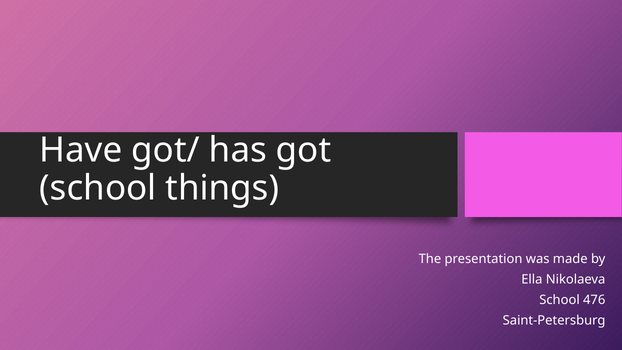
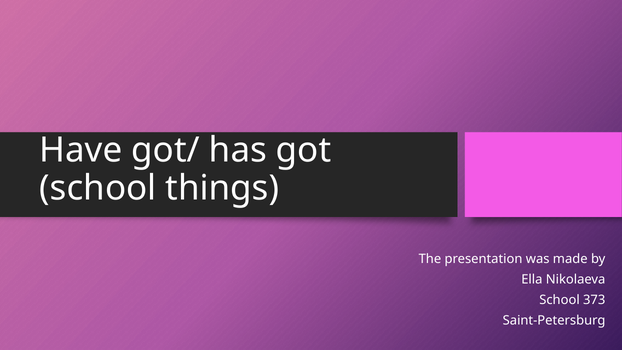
476: 476 -> 373 (594, 300)
